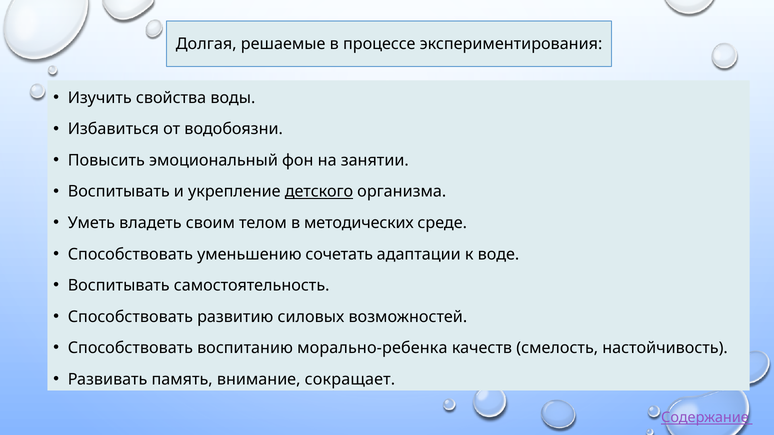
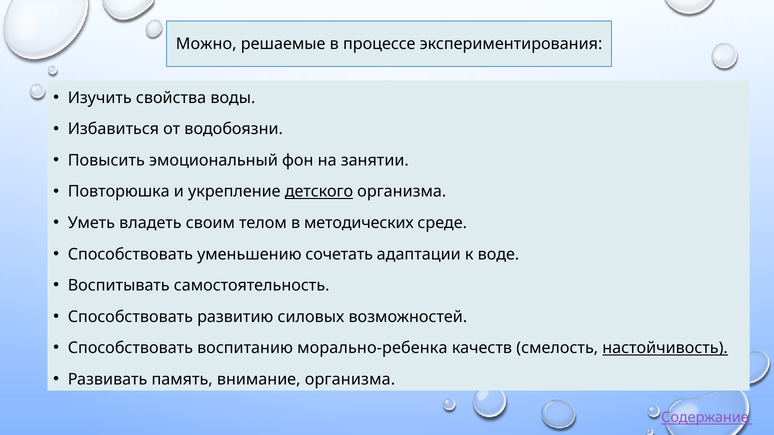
Долгая: Долгая -> Можно (206, 44)
Воспитывать: Воспитывать -> Повторюшка (119, 192)
настойчивость underline: none -> present (665, 348)
внимание сокращает: сокращает -> организма (350, 380)
